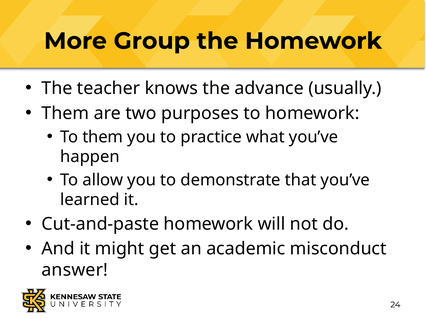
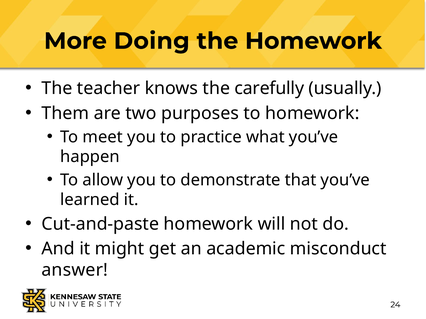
Group: Group -> Doing (152, 41)
advance: advance -> carefully (269, 89)
To them: them -> meet (103, 137)
